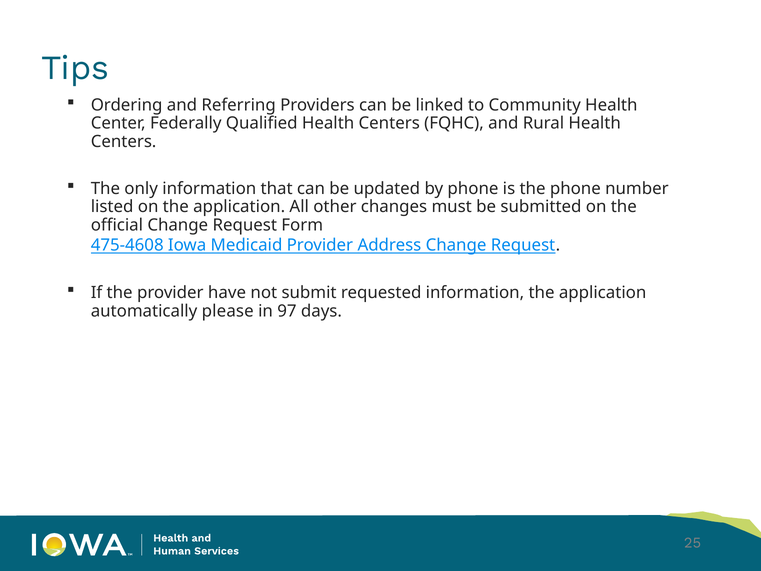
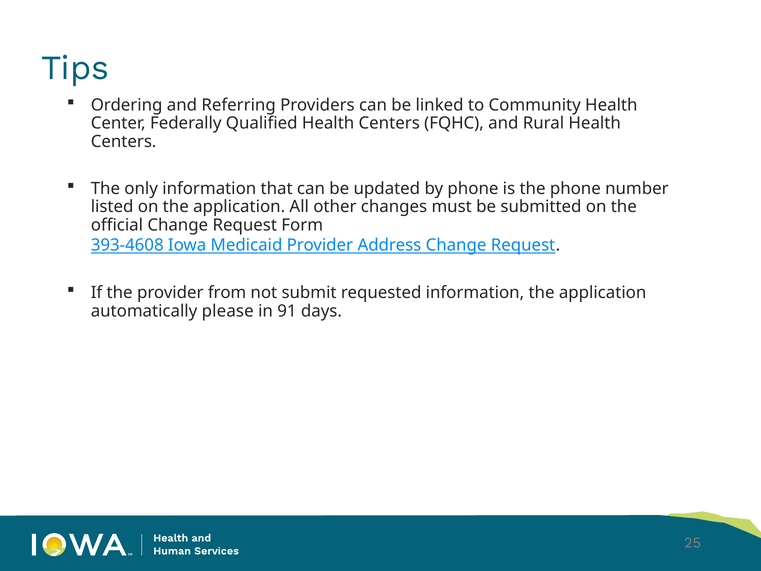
475-4608: 475-4608 -> 393-4608 (127, 245)
have: have -> from (227, 293)
97: 97 -> 91 (287, 311)
